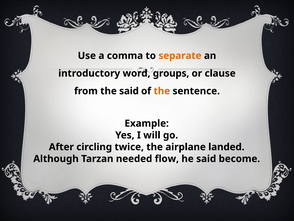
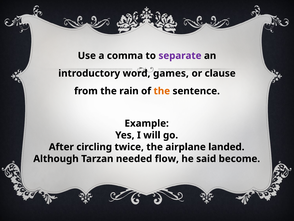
separate colour: orange -> purple (180, 56)
groups: groups -> games (171, 73)
the said: said -> rain (129, 91)
